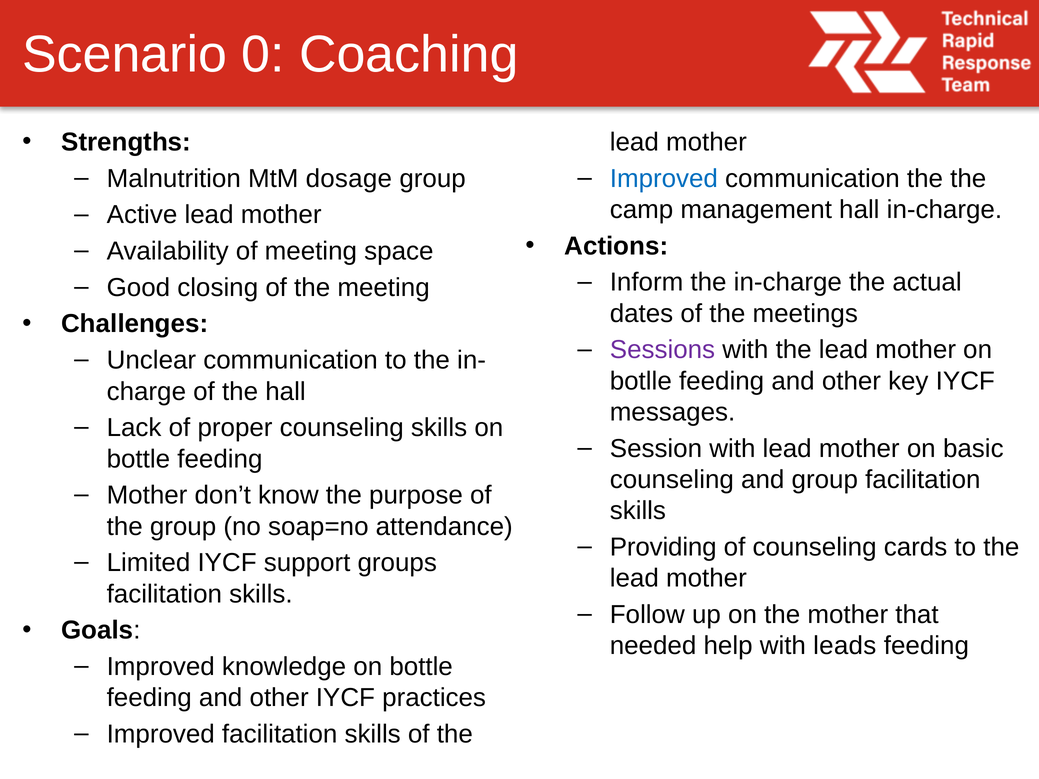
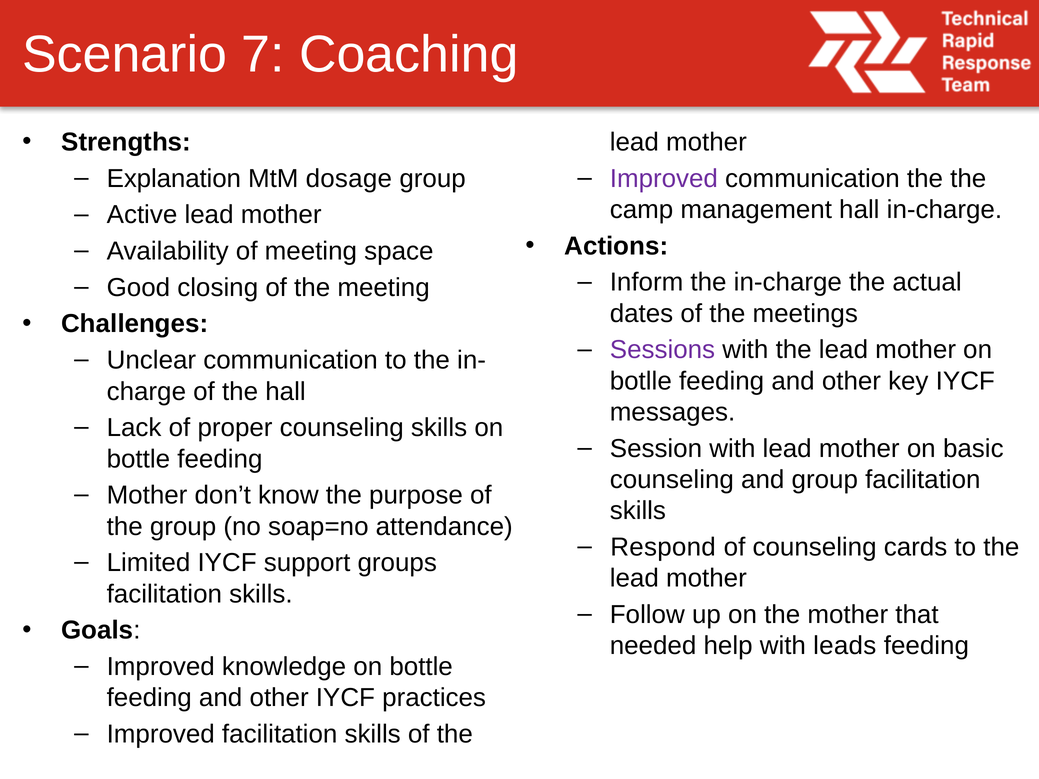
0: 0 -> 7 (263, 55)
Malnutrition: Malnutrition -> Explanation (174, 179)
Improved colour: blue -> purple (664, 179)
Providing: Providing -> Respond (663, 547)
